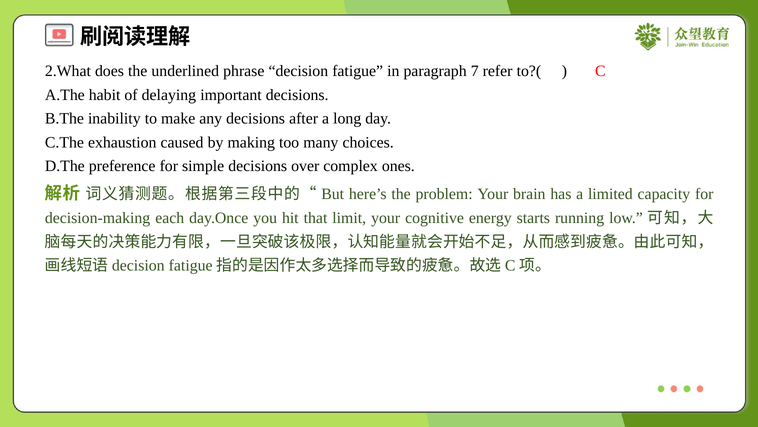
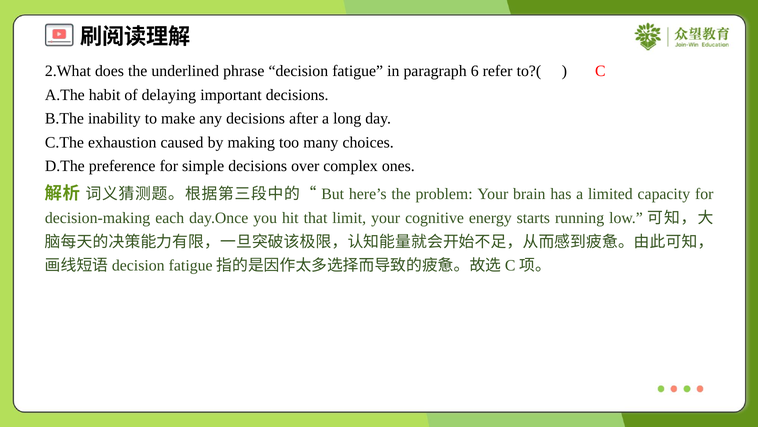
7: 7 -> 6 (475, 71)
